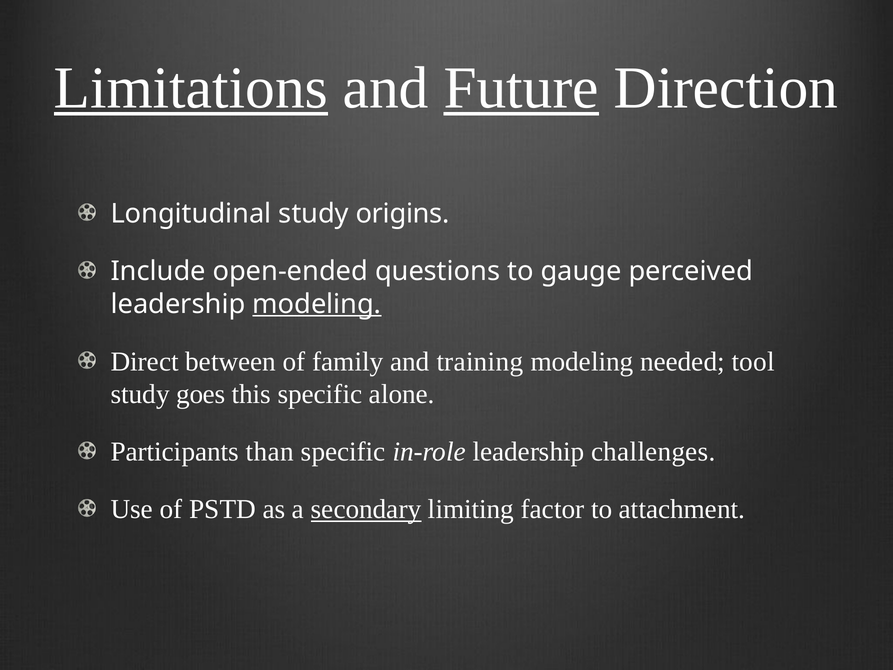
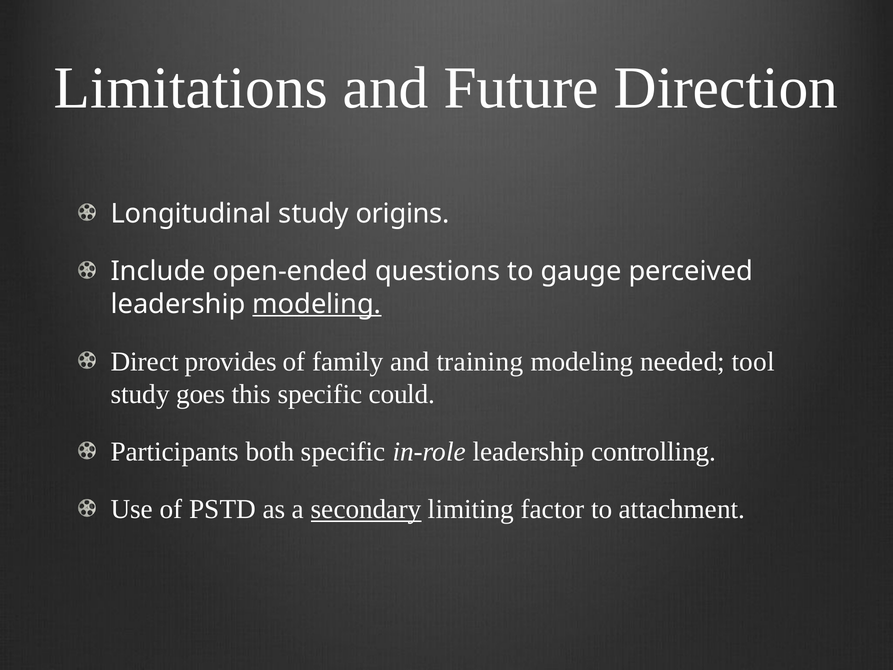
Limitations underline: present -> none (191, 88)
Future underline: present -> none (521, 88)
between: between -> provides (231, 361)
alone: alone -> could (402, 394)
than: than -> both (270, 452)
challenges: challenges -> controlling (654, 452)
